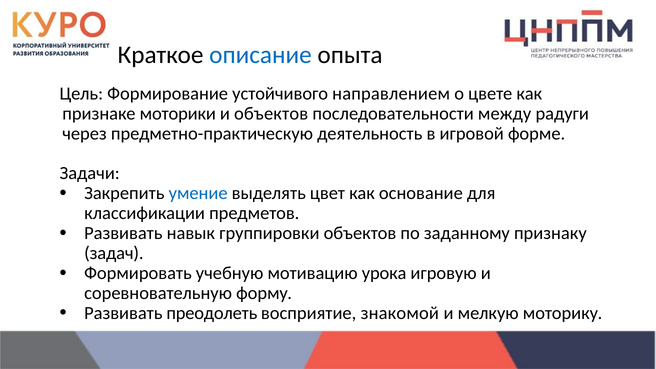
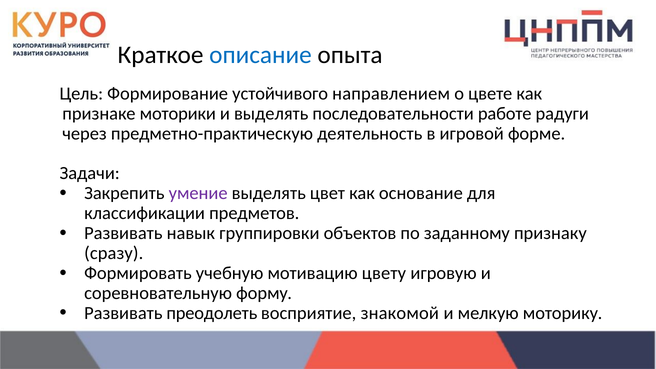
и объектов: объектов -> выделять (271, 113)
между: между -> работе (505, 113)
умение colour: blue -> purple (198, 193)
задач: задач -> сразу (114, 253)
урока: урока -> цвету (384, 273)
